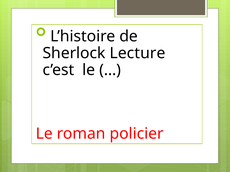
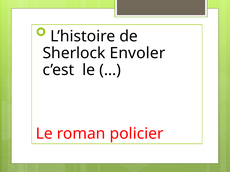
Lecture: Lecture -> Envoler (137, 53)
